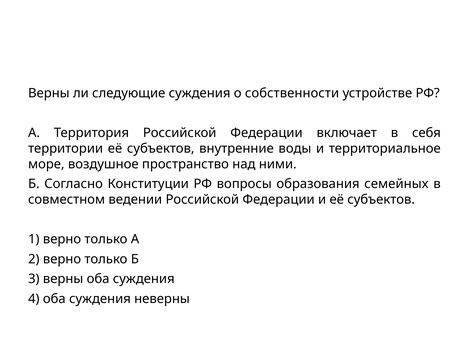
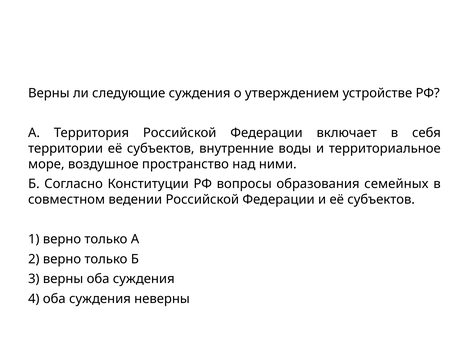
собственности: собственности -> утверждением (292, 93)
